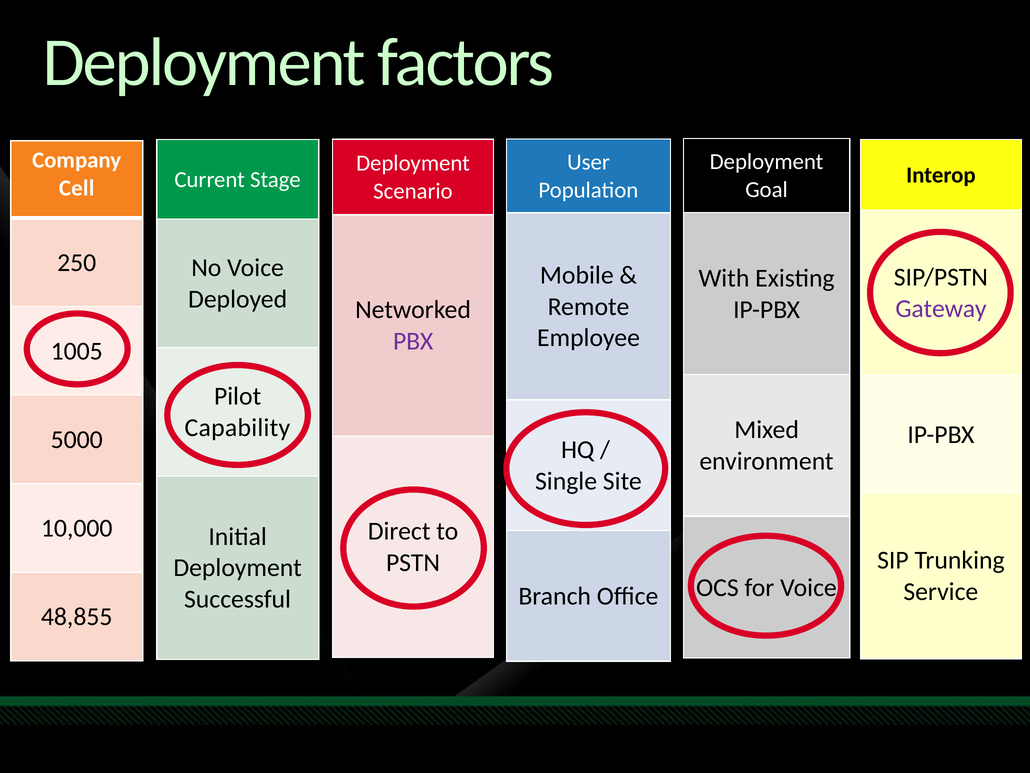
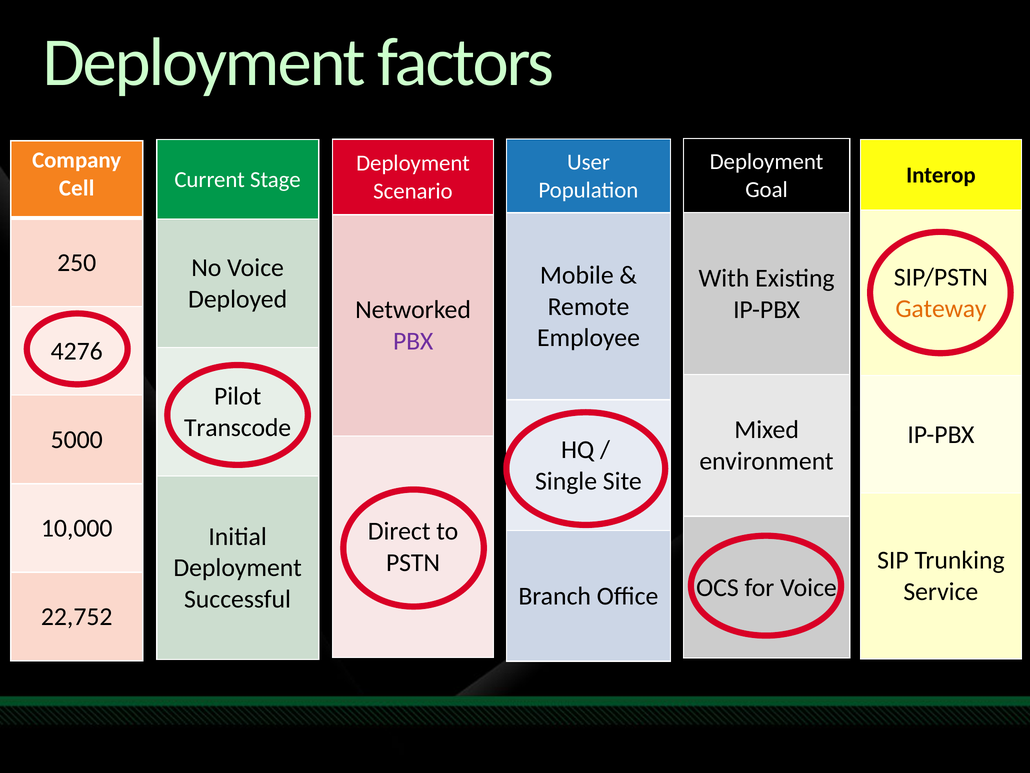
Gateway colour: purple -> orange (941, 309)
1005: 1005 -> 4276 (77, 351)
Capability: Capability -> Transcode (238, 427)
48,855: 48,855 -> 22,752 (77, 616)
